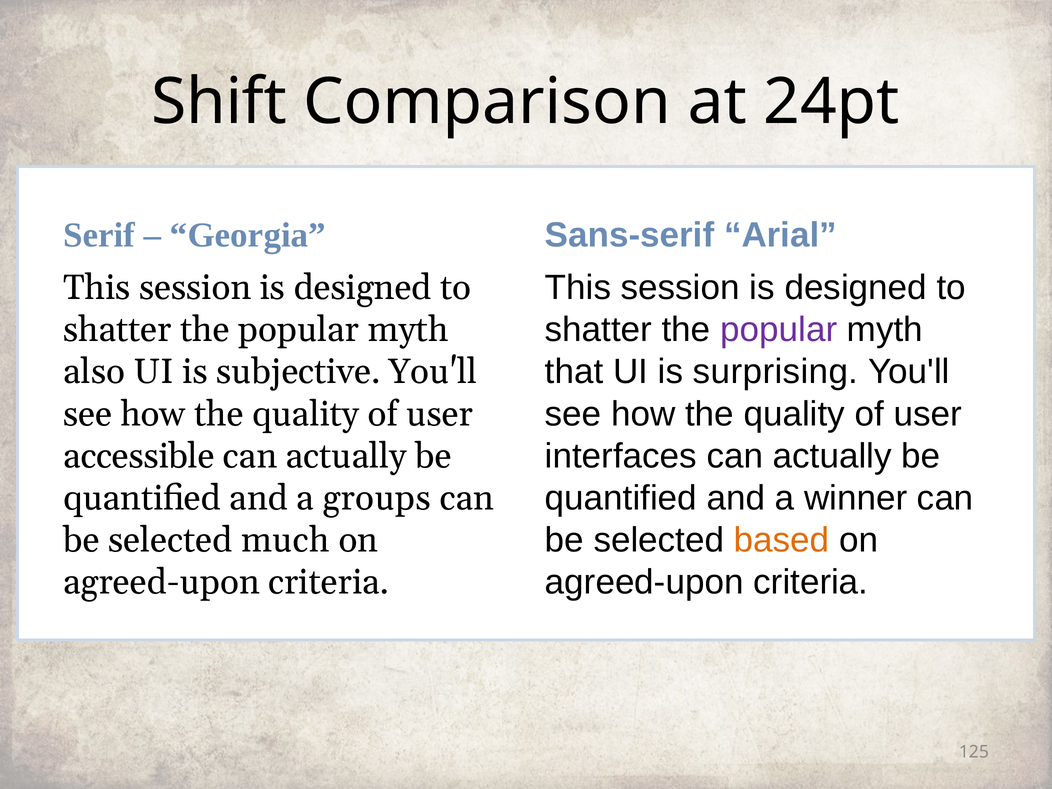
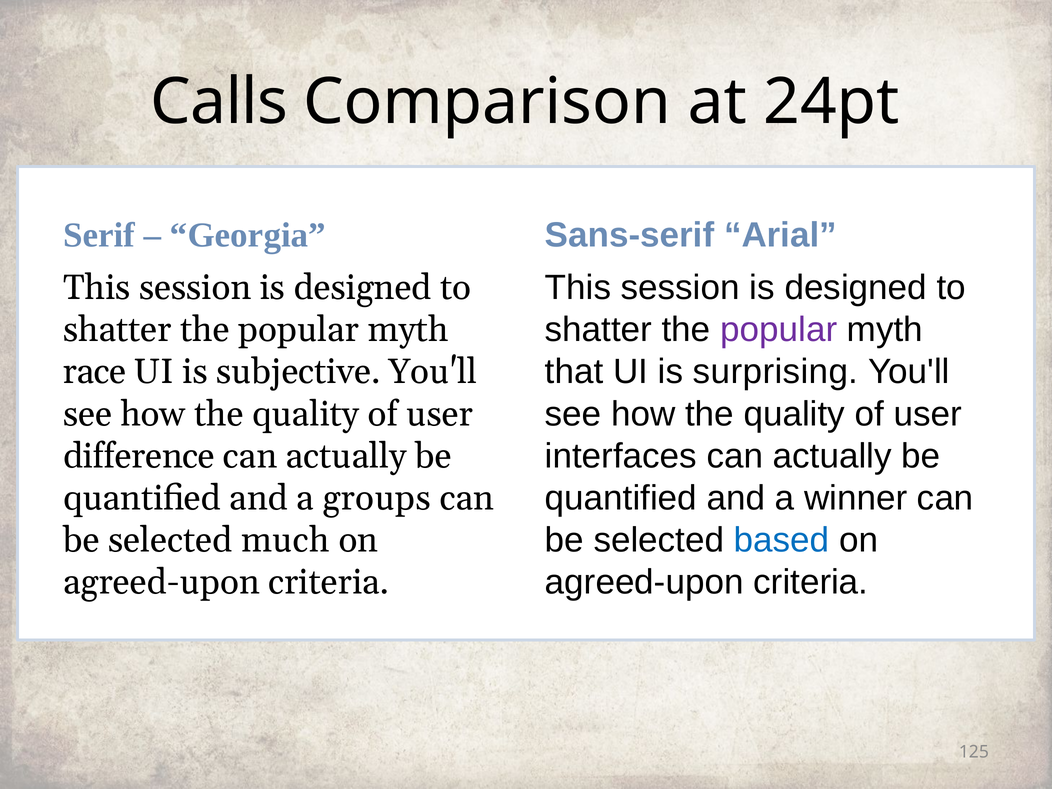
Shift: Shift -> Calls (219, 102)
also: also -> race (94, 372)
accessible: accessible -> difference (139, 456)
based colour: orange -> blue (782, 540)
